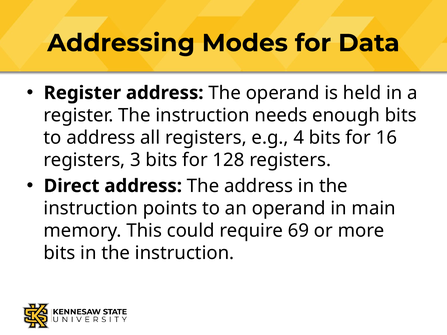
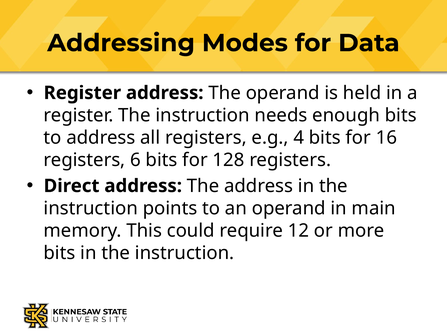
3: 3 -> 6 (135, 160)
69: 69 -> 12 (298, 231)
